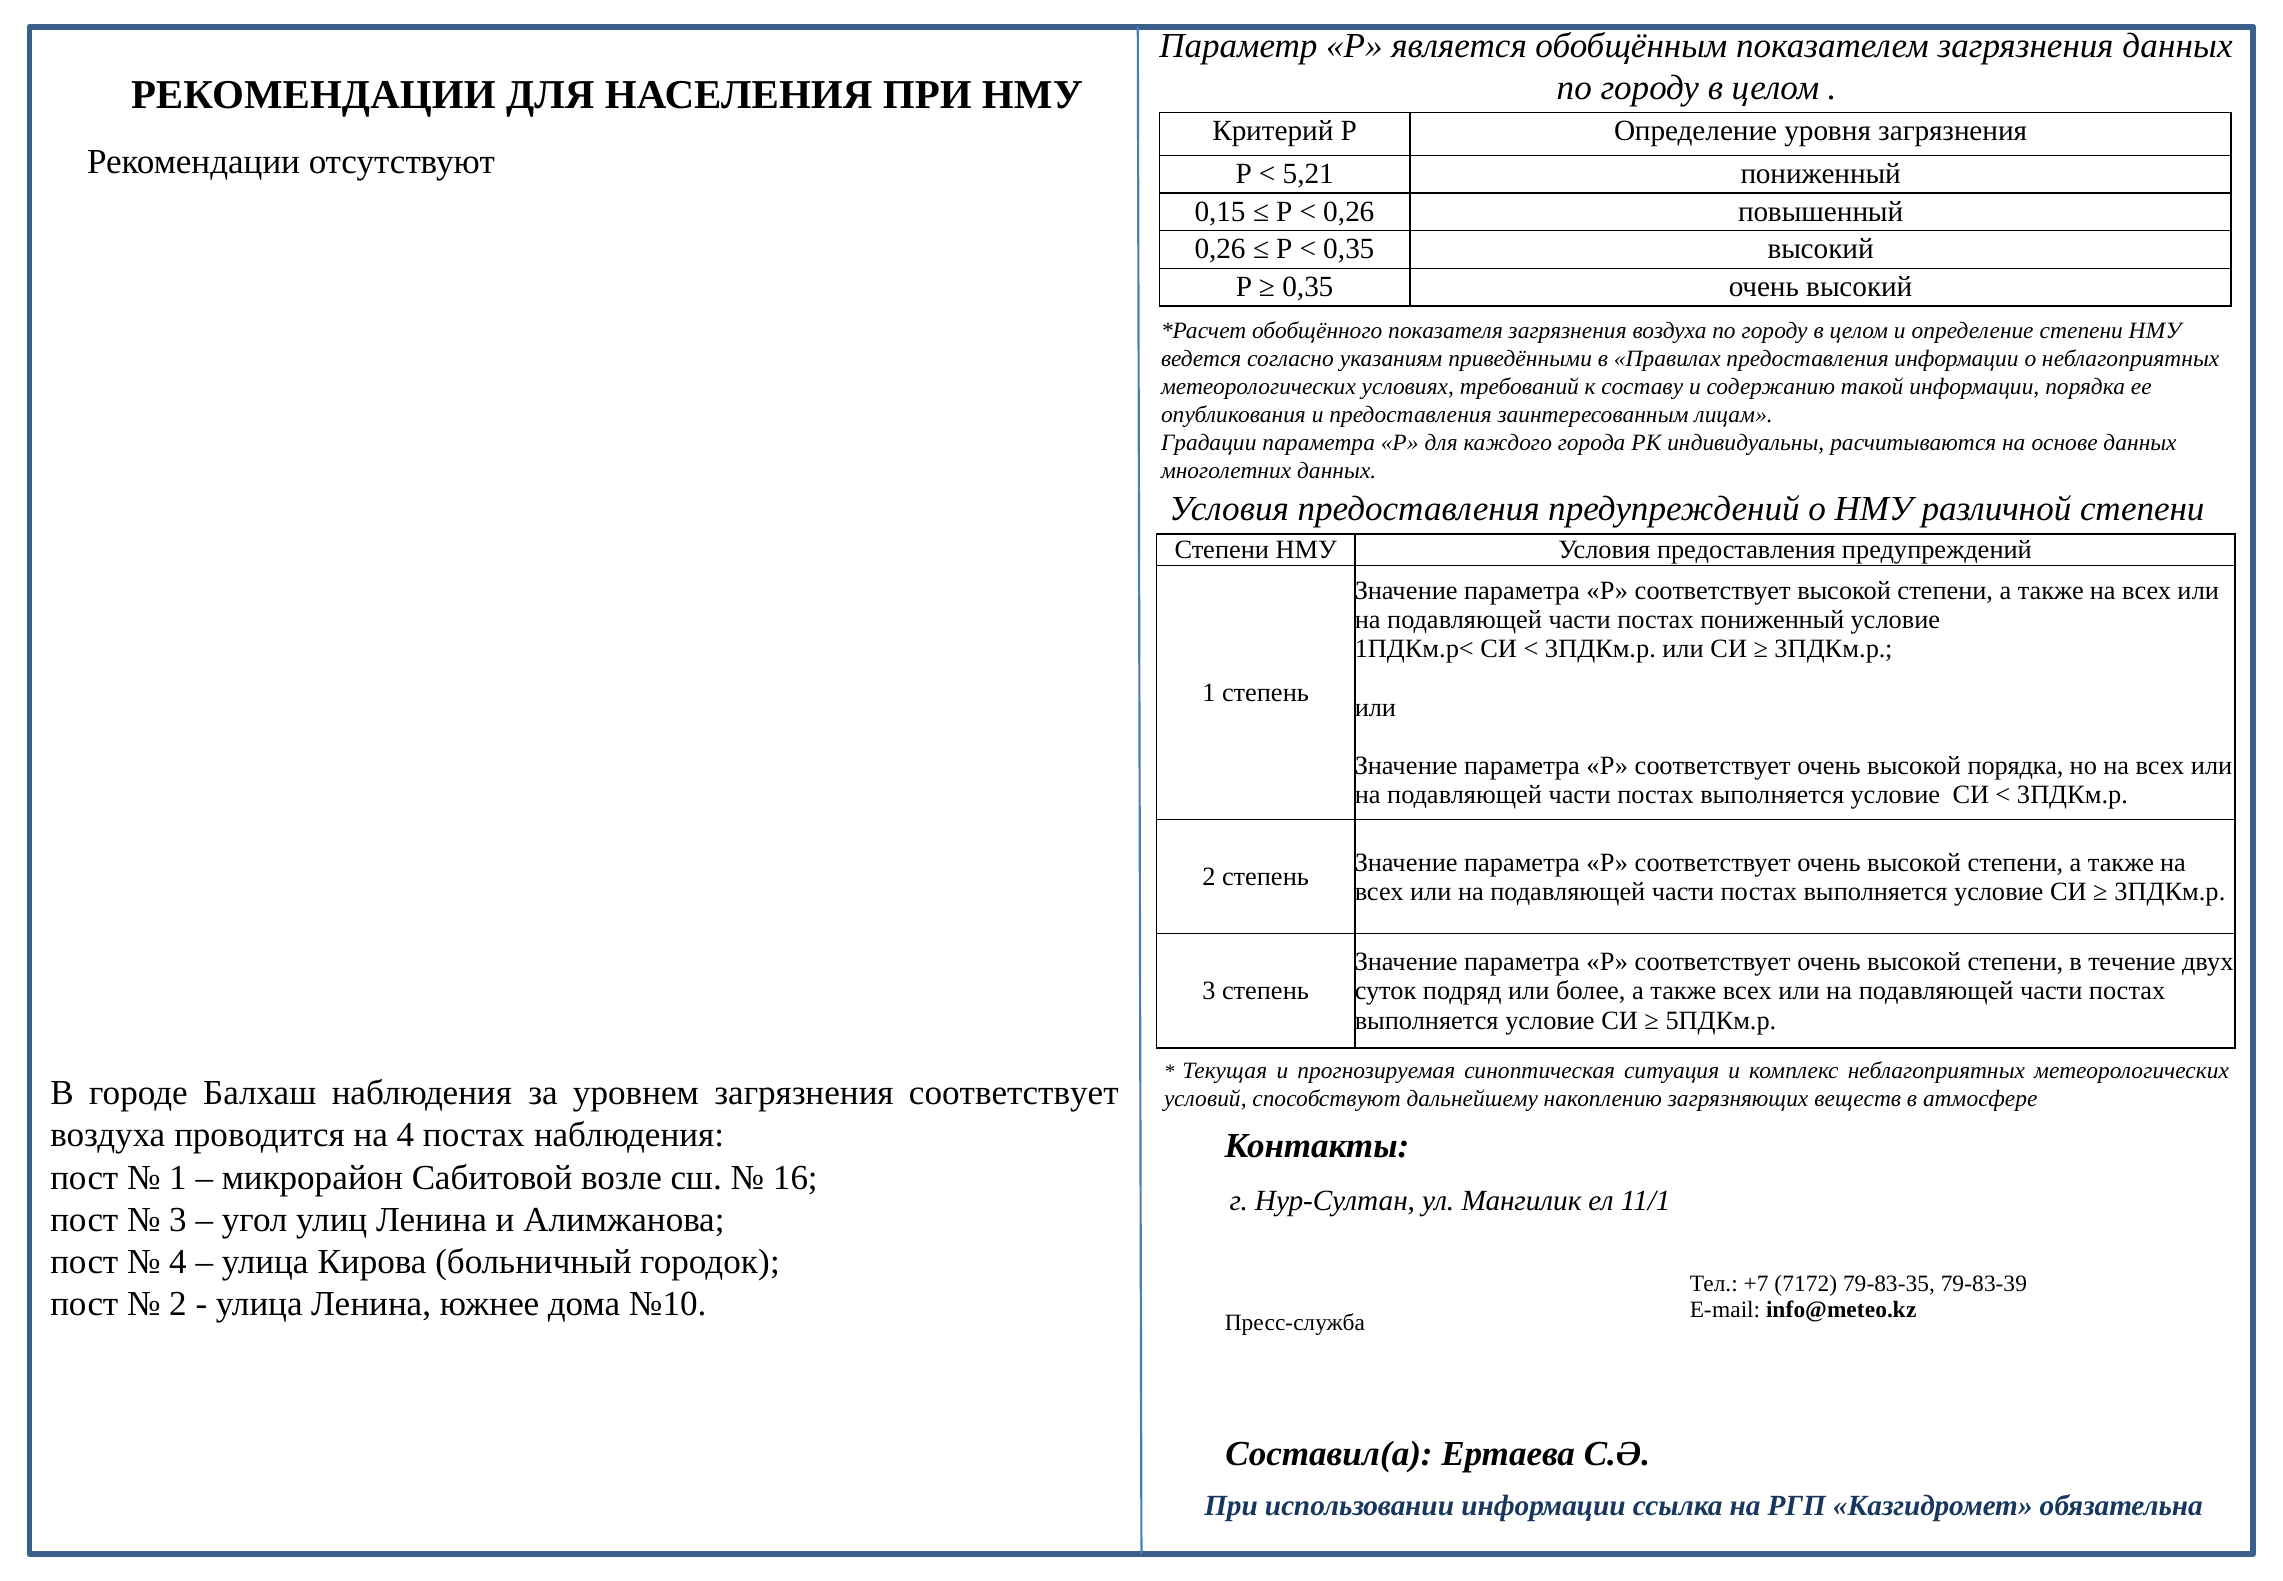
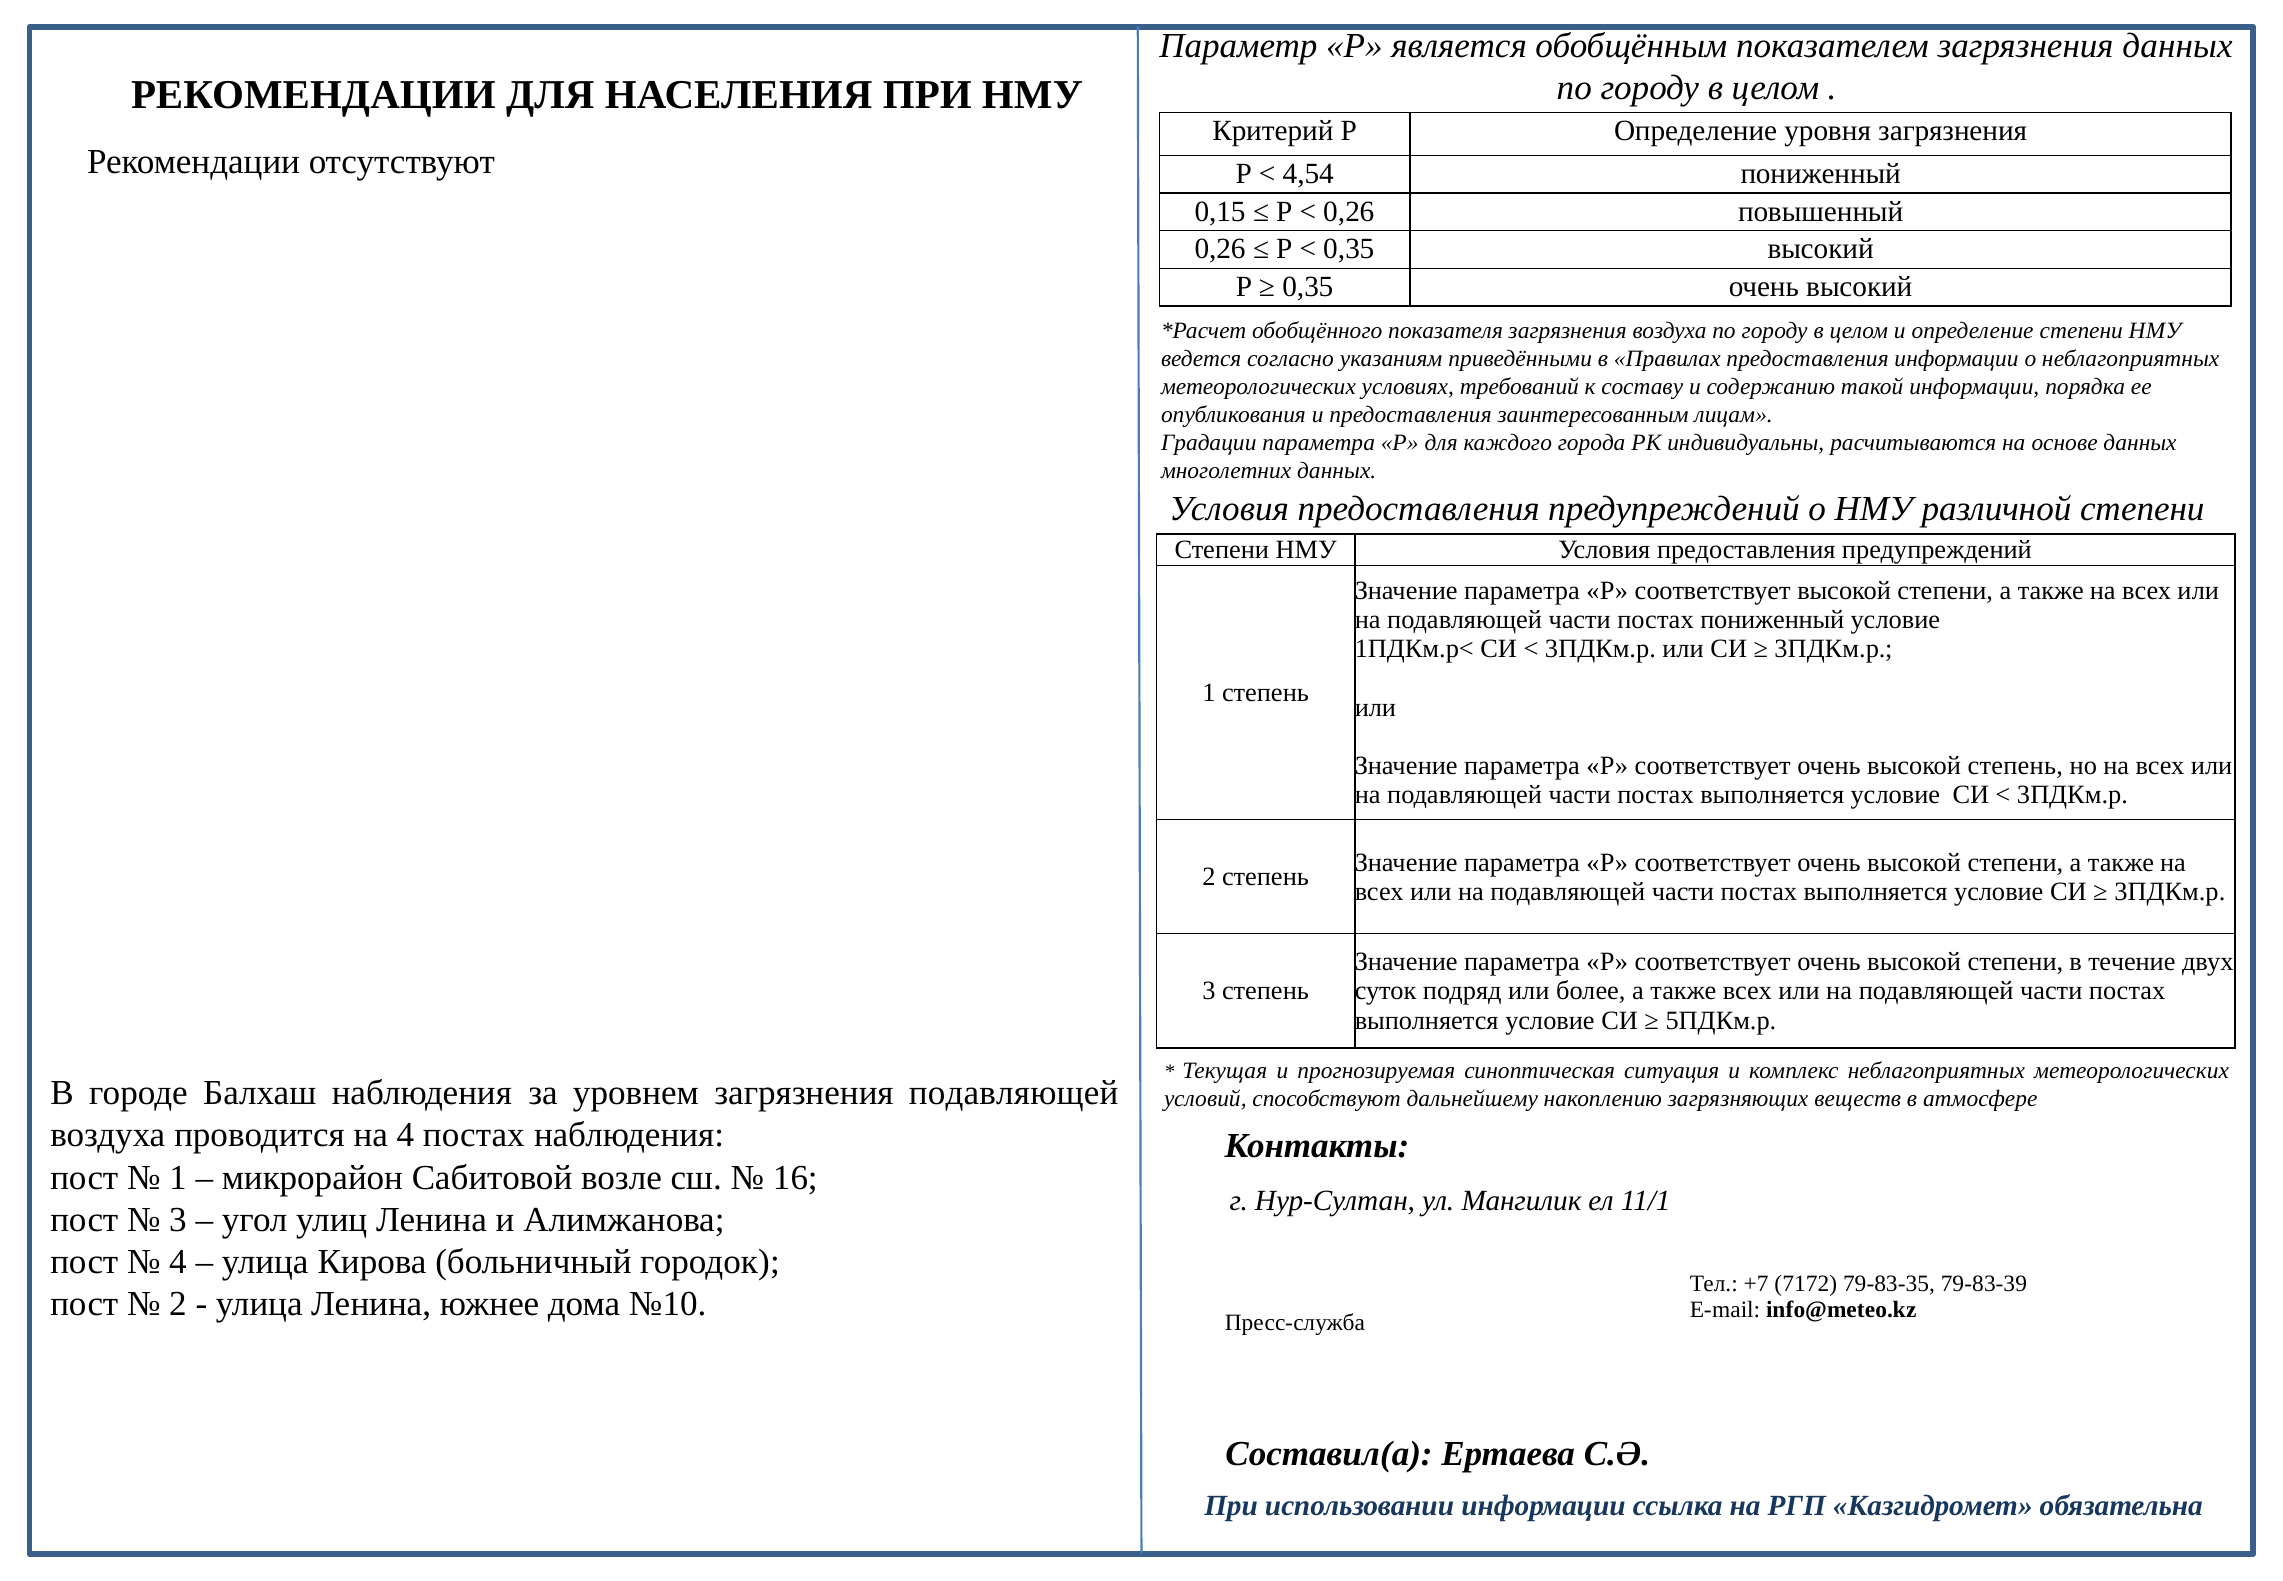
5,21: 5,21 -> 4,54 (1308, 174)
высокой порядка: порядка -> степень (2015, 766)
загрязнения соответствует: соответствует -> подавляющей (1014, 1093)
